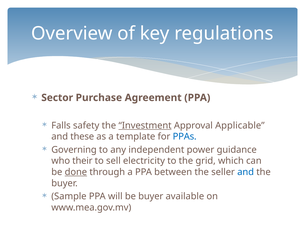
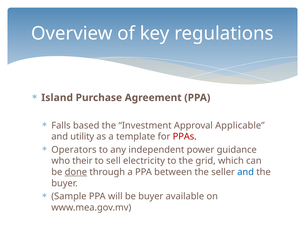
Sector: Sector -> Island (57, 98)
safety: safety -> based (86, 125)
Investment underline: present -> none (145, 125)
these: these -> utility (82, 136)
PPAs colour: blue -> red (185, 136)
Governing: Governing -> Operators (74, 150)
